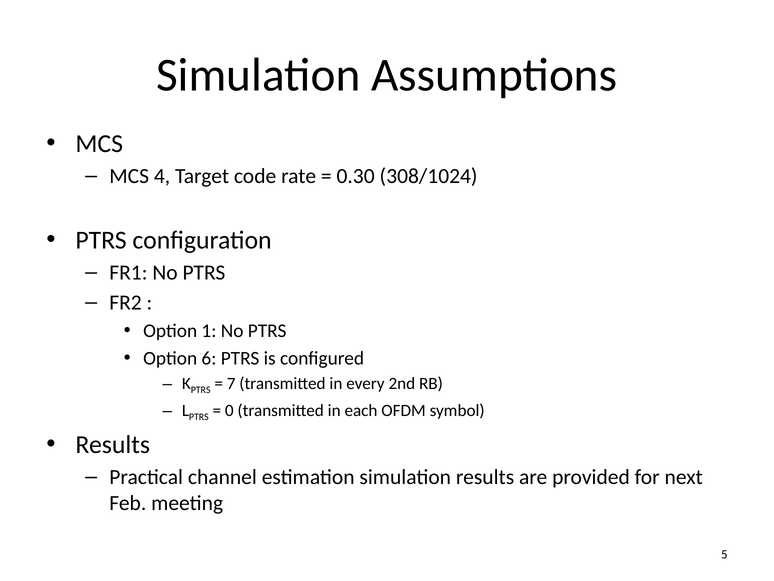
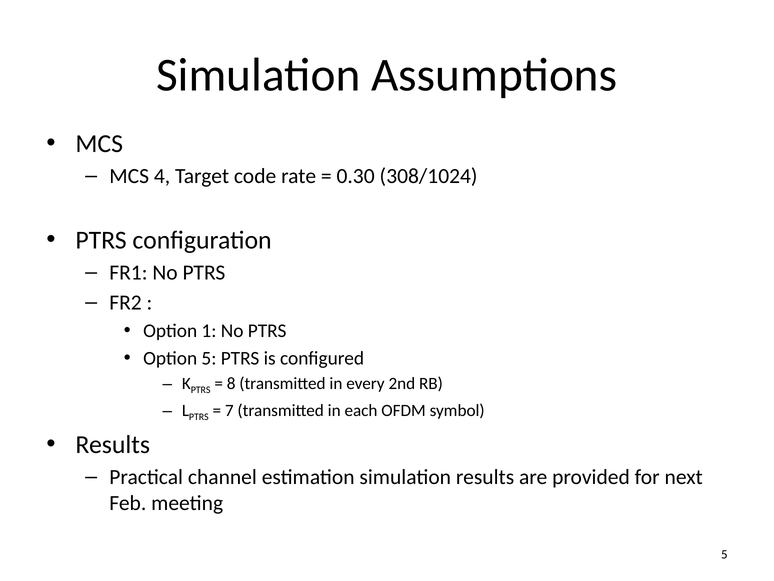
Option 6: 6 -> 5 (209, 358)
7: 7 -> 8 (231, 383)
0: 0 -> 7 (229, 410)
